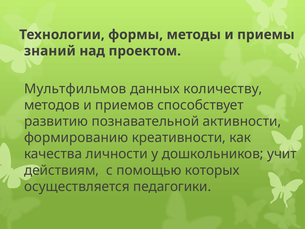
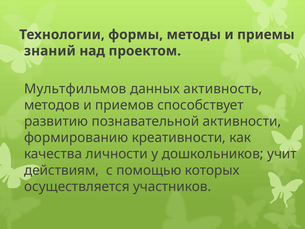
количеству: количеству -> активность (223, 89)
педагогики: педагогики -> участников (172, 186)
